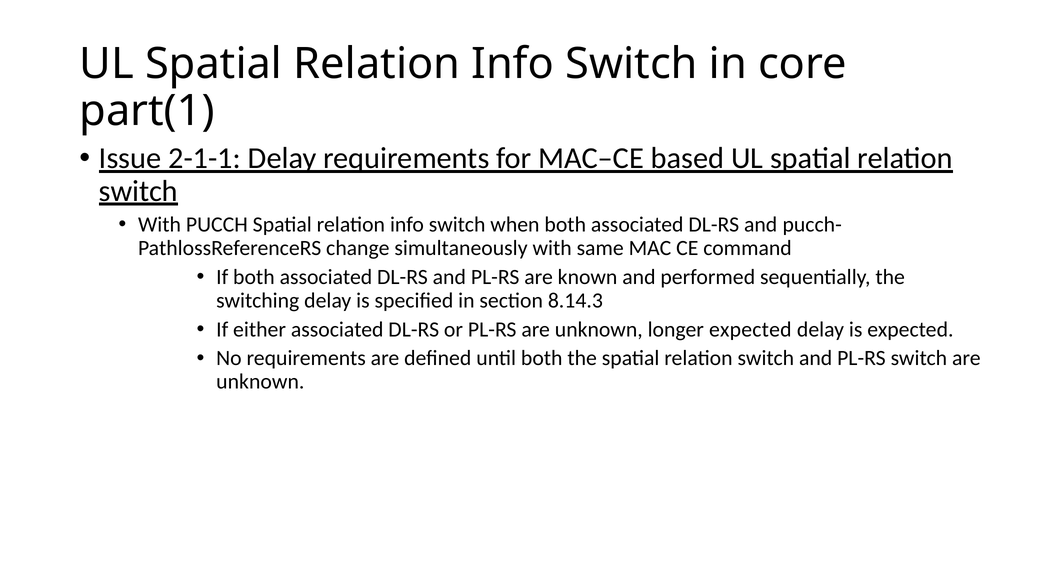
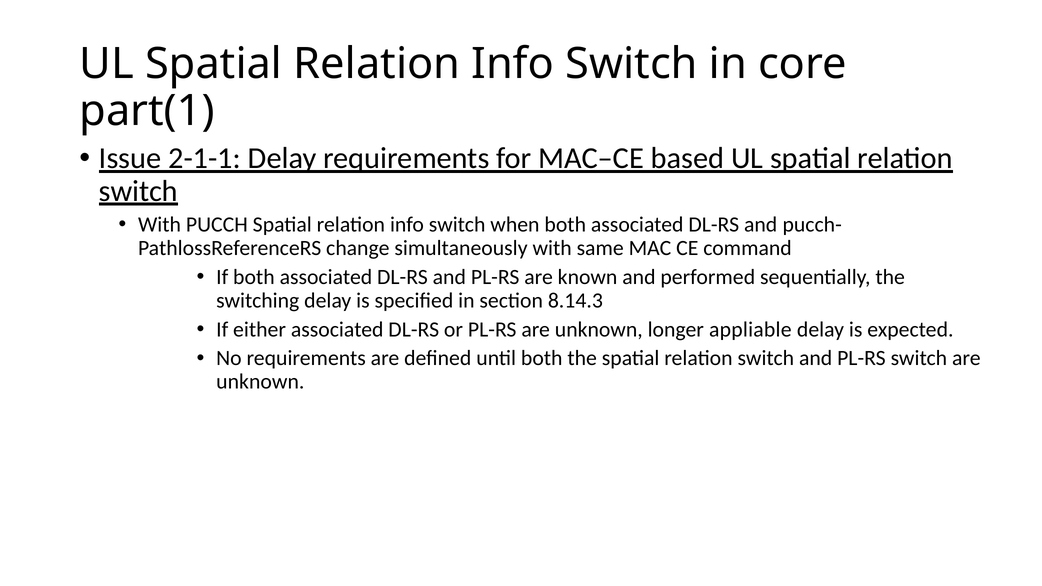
longer expected: expected -> appliable (750, 329)
